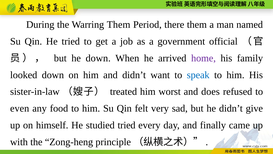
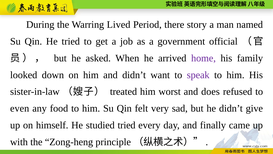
Warring Them: Them -> Lived (119, 25)
there them: them -> story (197, 25)
he down: down -> asked (98, 58)
speak colour: blue -> purple (198, 75)
